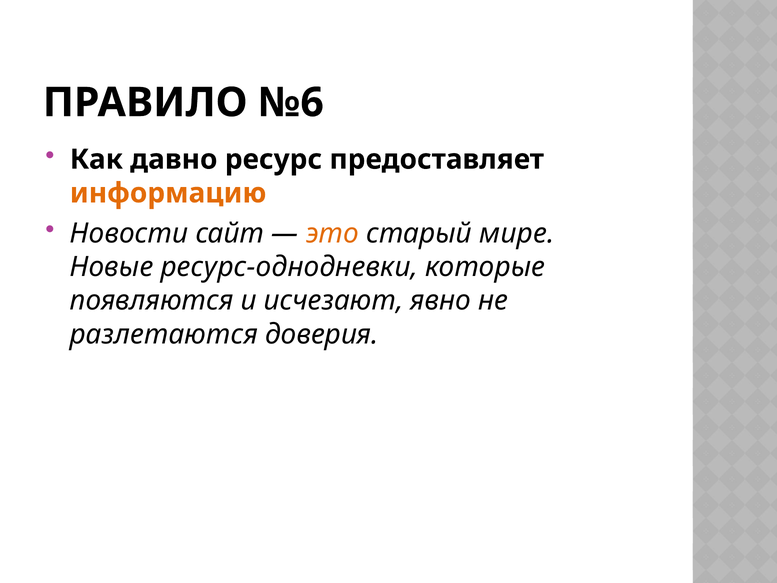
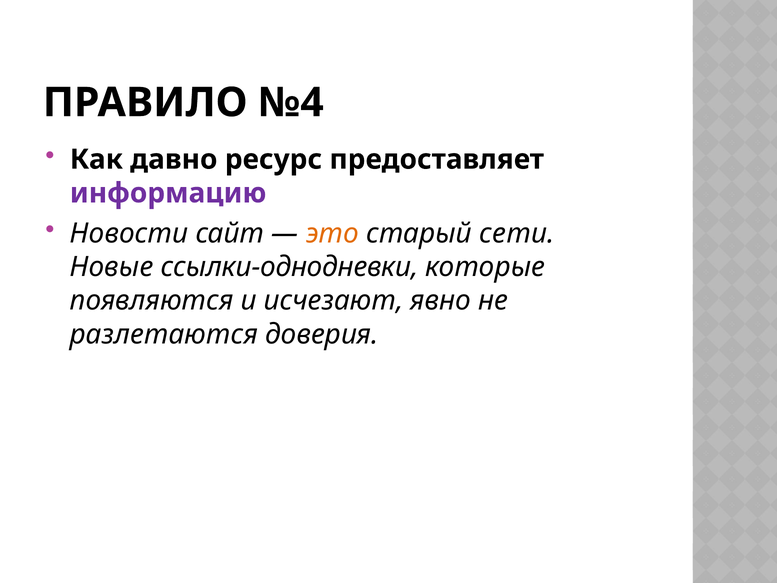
№6: №6 -> №4 (291, 103)
информацию colour: orange -> purple (168, 193)
мире: мире -> сети (517, 233)
ресурс-однодневки: ресурс-однодневки -> ссылки-однодневки (289, 267)
